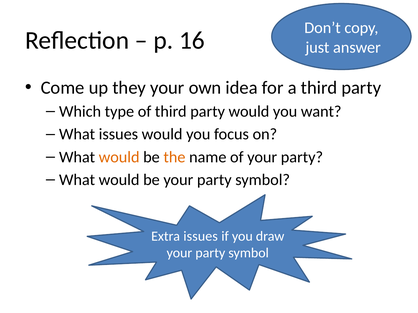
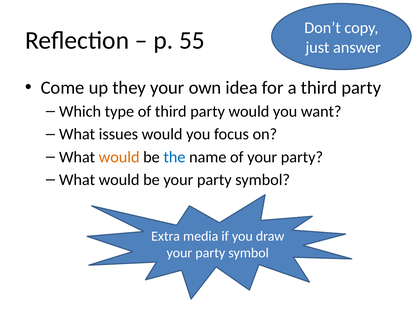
16: 16 -> 55 (192, 40)
the colour: orange -> blue (174, 157)
Extra issues: issues -> media (201, 237)
